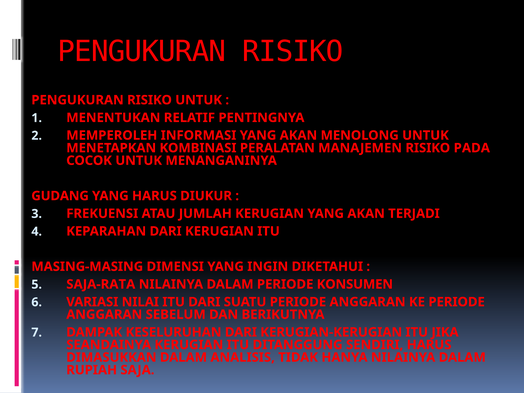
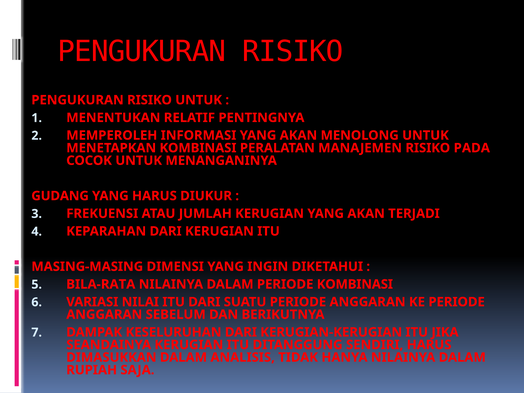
SAJA-RATA: SAJA-RATA -> BILA-RATA (101, 284)
PERIODE KONSUMEN: KONSUMEN -> KOMBINASI (355, 284)
